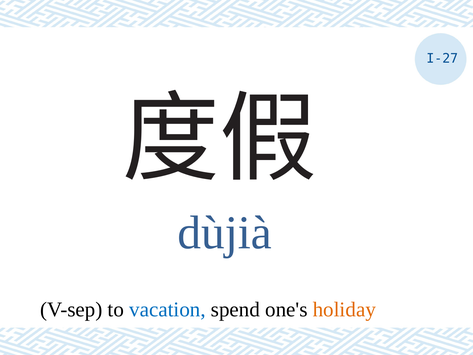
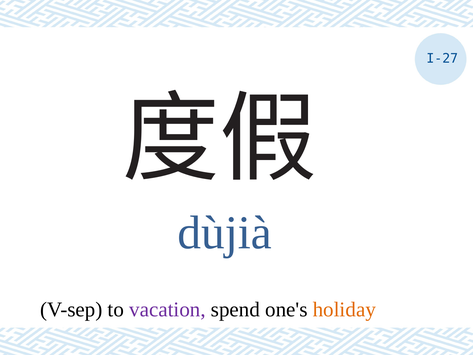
vacation colour: blue -> purple (167, 309)
